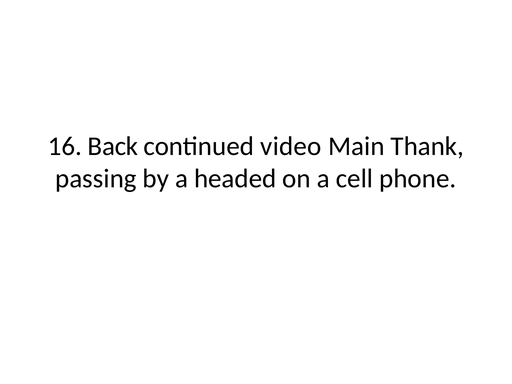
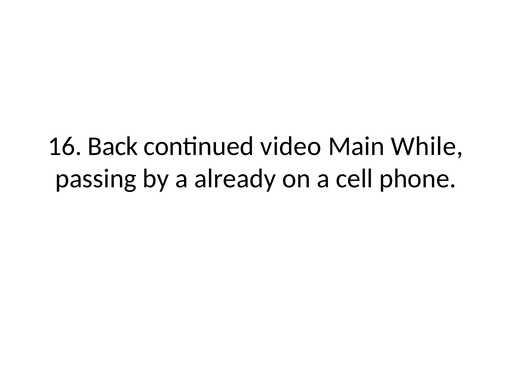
Thank: Thank -> While (427, 146)
headed: headed -> already (235, 179)
